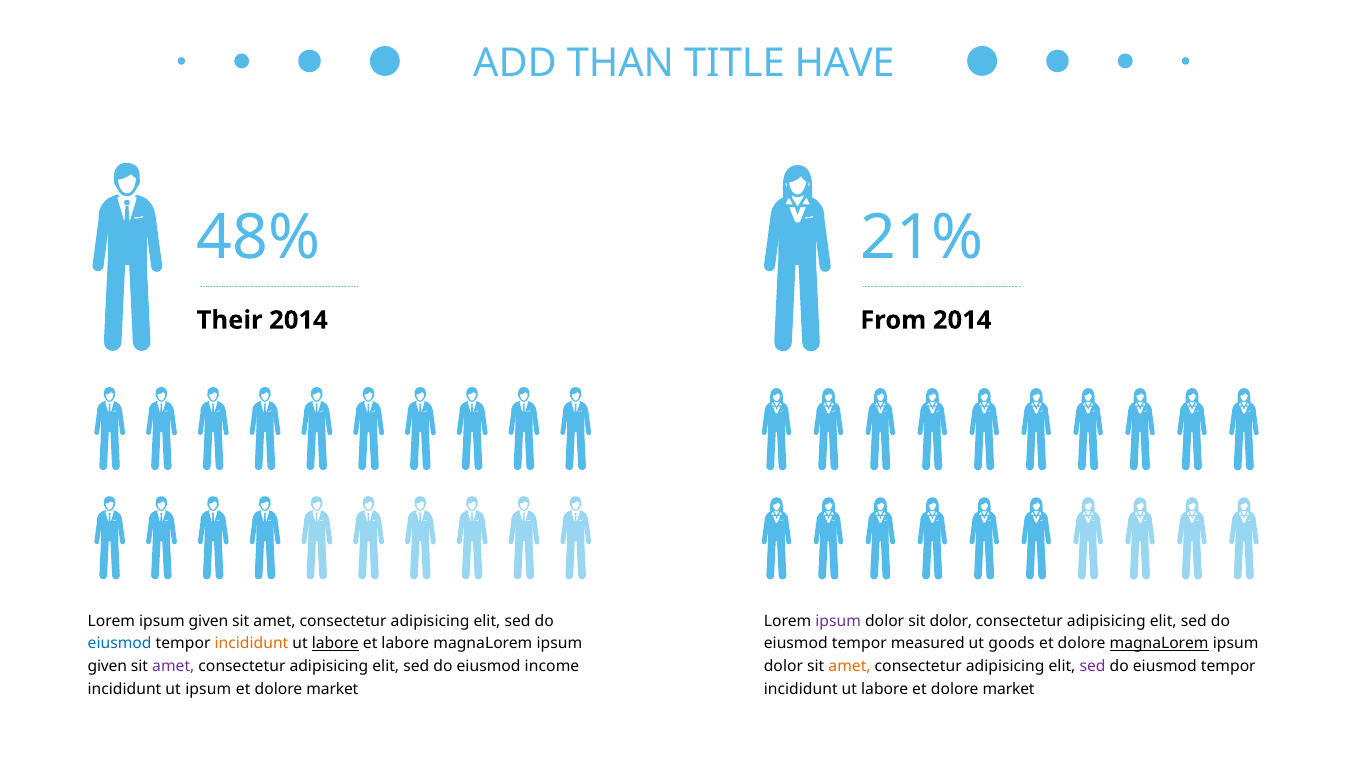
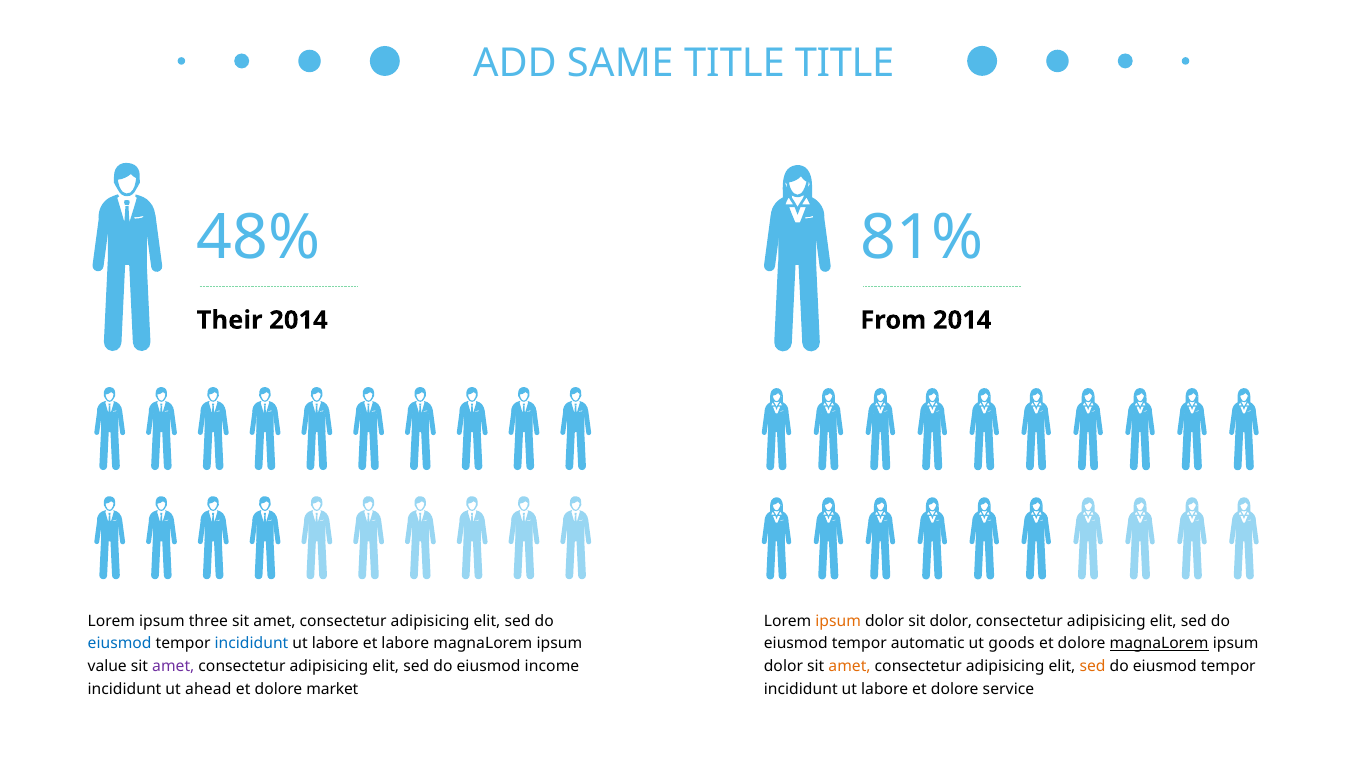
THAN: THAN -> SAME (620, 64)
TITLE HAVE: HAVE -> TITLE (845, 64)
21%: 21% -> 81% (922, 238)
Lorem ipsum given: given -> three (208, 621)
ipsum colour: purple -> orange (838, 621)
incididunt colour: orange -> blue (251, 644)
labore underline: present -> none (335, 644)
measured: measured -> automatic (928, 644)
given: given -> value (107, 666)
sed colour: purple -> orange (1093, 666)
ut ipsum: ipsum -> ahead (208, 689)
labore et dolore market: market -> service (1009, 689)
